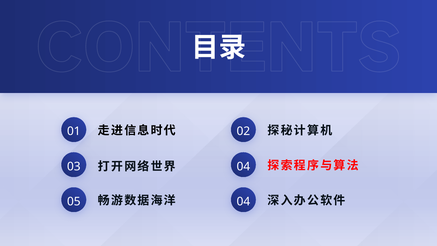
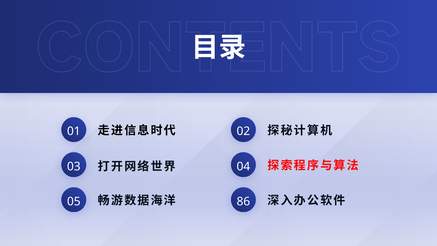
04: 04 -> 86 (243, 201)
